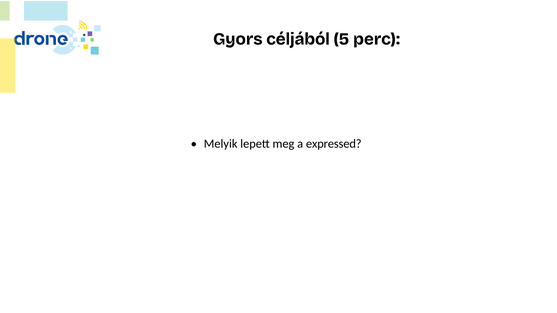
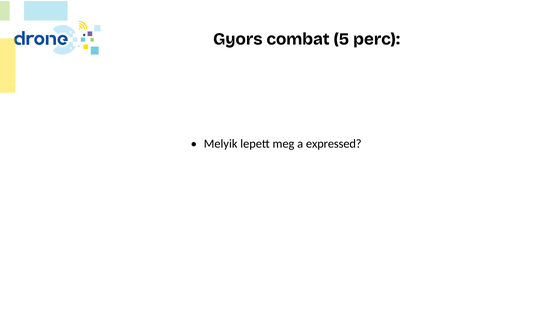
céljából: céljából -> combat (298, 39)
